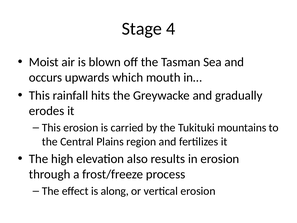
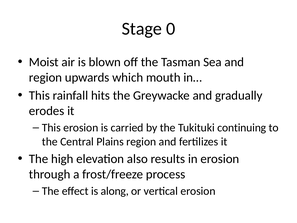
4: 4 -> 0 (171, 29)
occurs: occurs -> region (46, 77)
mountains: mountains -> continuing (242, 128)
